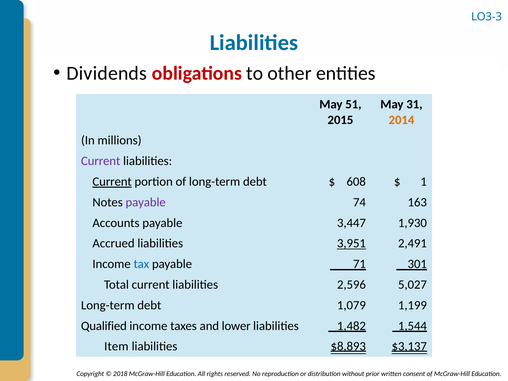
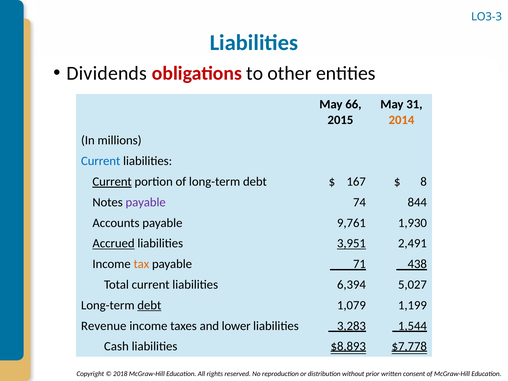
51: 51 -> 66 (353, 104)
Current colour: purple -> blue (101, 161)
608: 608 -> 167 (356, 182)
1: 1 -> 8 (424, 182)
163: 163 -> 844 (417, 202)
3,447: 3,447 -> 9,761 (351, 223)
Accrued underline: none -> present (114, 243)
tax colour: blue -> orange (141, 264)
301: 301 -> 438 (417, 264)
2,596: 2,596 -> 6,394 (351, 285)
debt underline: none -> present (149, 305)
Qualified: Qualified -> Revenue (104, 326)
1,482: 1,482 -> 3,283 (351, 326)
Item: Item -> Cash (116, 346)
$3,137: $3,137 -> $7,778 (409, 346)
